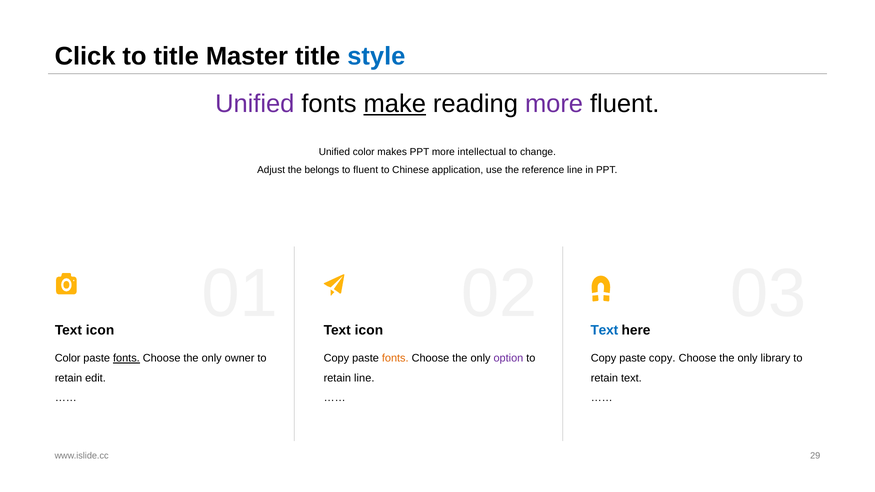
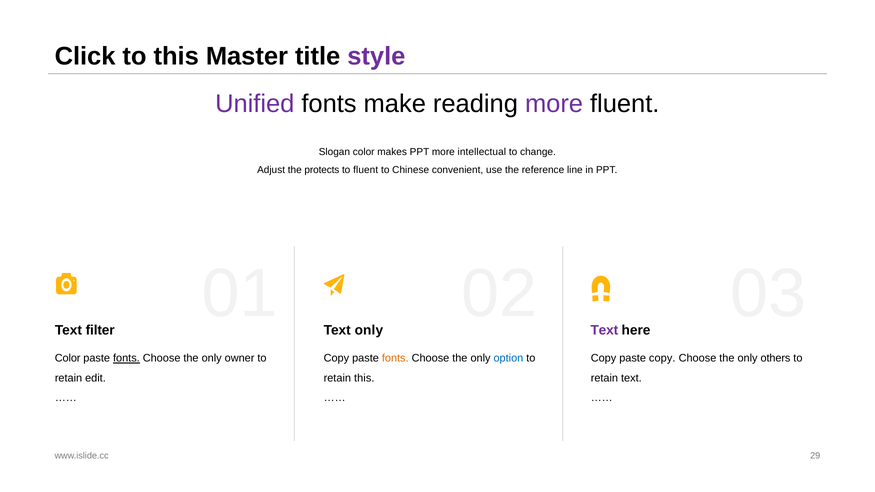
to title: title -> this (176, 57)
style colour: blue -> purple (376, 57)
make underline: present -> none (395, 104)
Unified: Unified -> Slogan (334, 152)
belongs: belongs -> protects (322, 170)
application: application -> convenient (458, 170)
icon: icon -> filter (100, 330)
icon: icon -> only (369, 330)
Text colour: blue -> purple (604, 330)
option colour: purple -> blue (508, 358)
library: library -> others (776, 358)
retain line: line -> this (364, 378)
